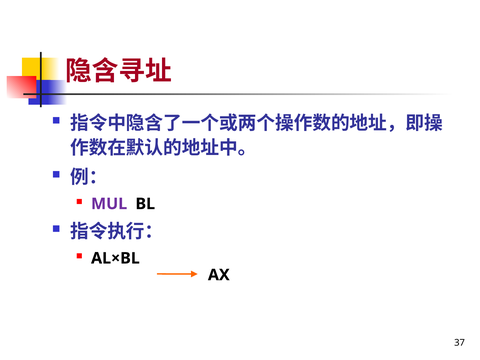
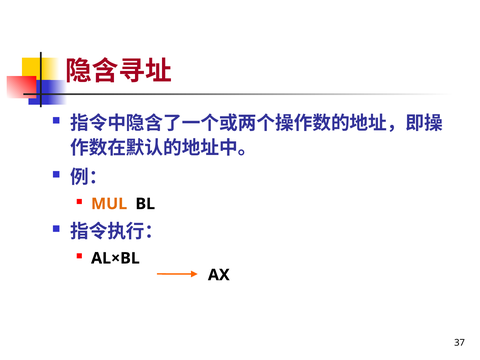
MUL colour: purple -> orange (109, 204)
